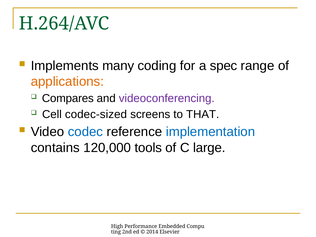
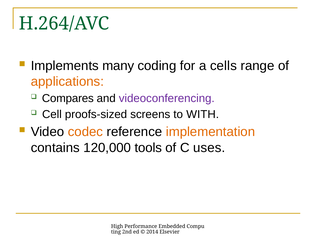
spec: spec -> cells (223, 66)
codec-sized: codec-sized -> proofs-sized (96, 114)
THAT: THAT -> WITH (203, 114)
codec colour: blue -> orange (85, 132)
implementation colour: blue -> orange (210, 132)
large: large -> uses (209, 148)
